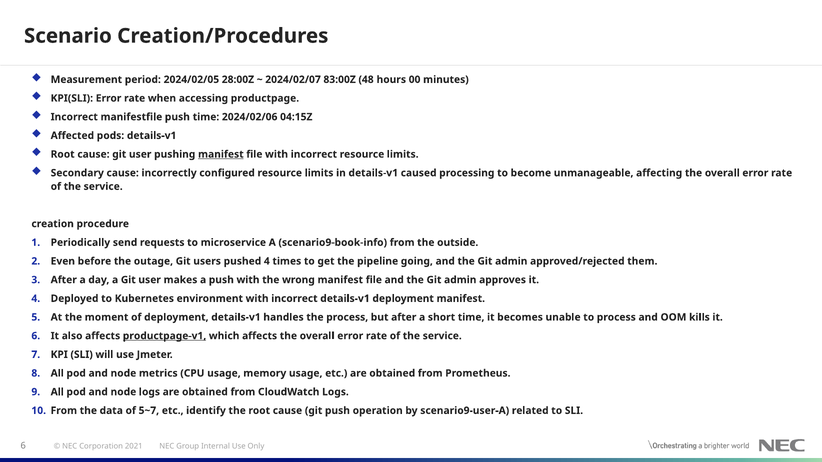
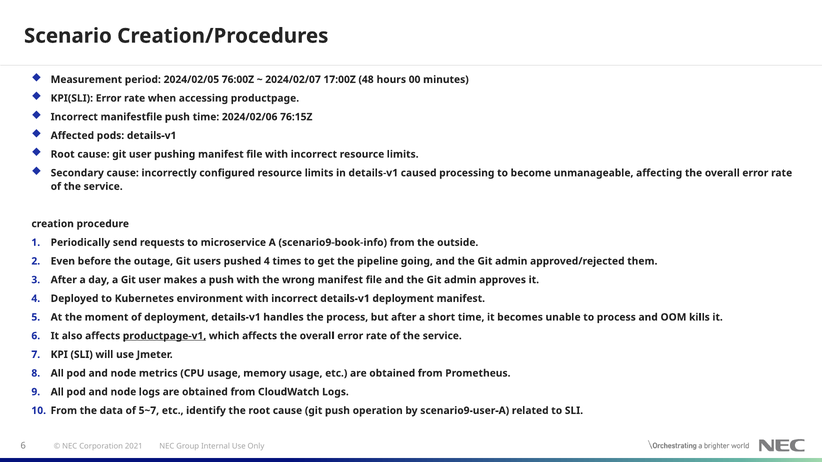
28:00Z: 28:00Z -> 76:00Z (238, 80)
83:00Z: 83:00Z -> 17:00Z (340, 80)
04:15Z: 04:15Z -> 76:15Z (296, 117)
manifest underline: present -> none (221, 154)
